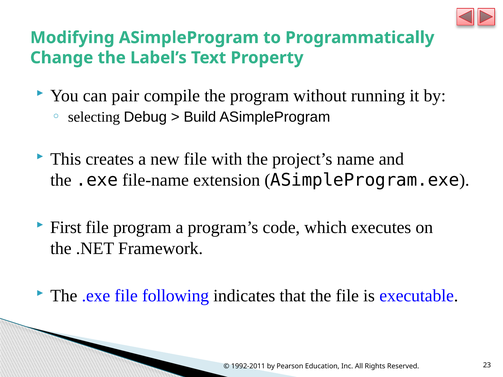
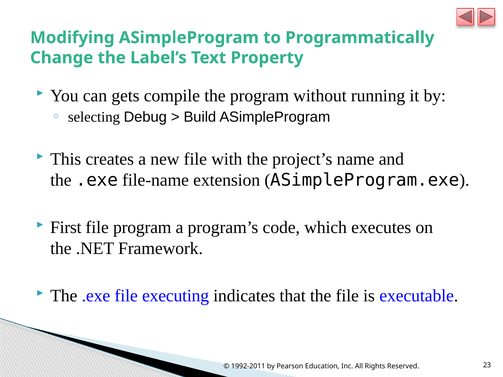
pair: pair -> gets (125, 96)
following: following -> executing (176, 296)
